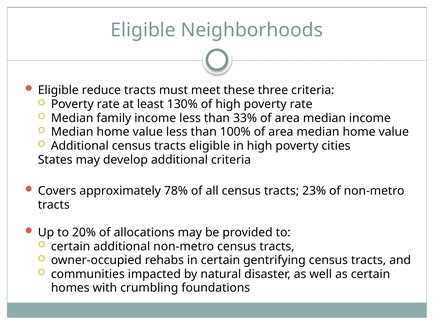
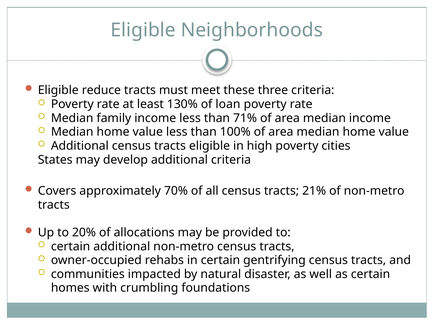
of high: high -> loan (228, 104)
33%: 33% -> 71% (245, 118)
78%: 78% -> 70% (176, 191)
23%: 23% -> 21% (314, 191)
